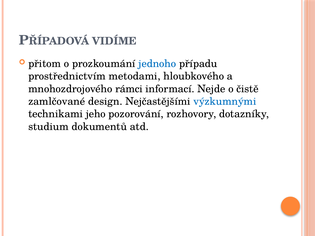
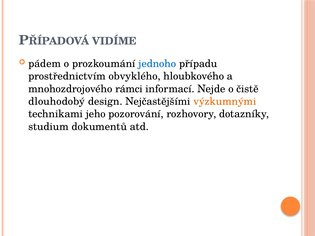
přitom: přitom -> pádem (45, 64)
metodami: metodami -> obvyklého (135, 76)
zamlčované: zamlčované -> dlouhodobý (57, 102)
výzkumnými colour: blue -> orange (225, 102)
